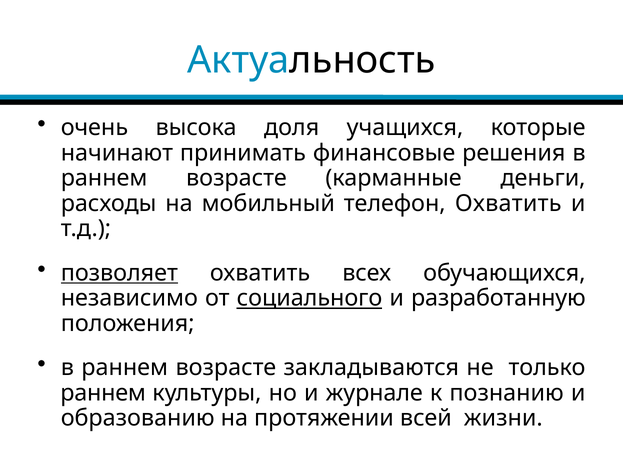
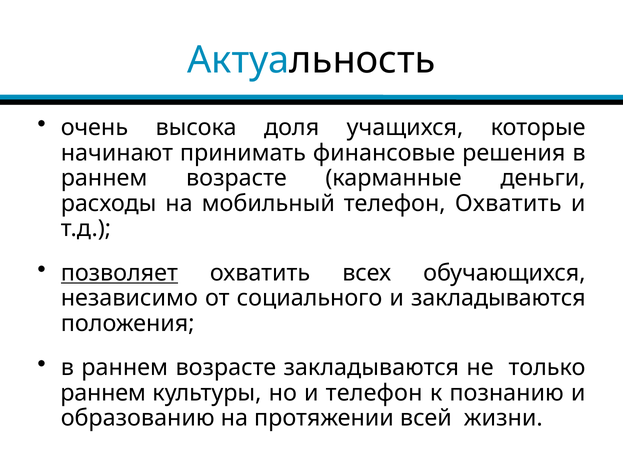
социального underline: present -> none (310, 298)
и разработанную: разработанную -> закладываются (498, 298)
и журнале: журнале -> телефон (374, 393)
